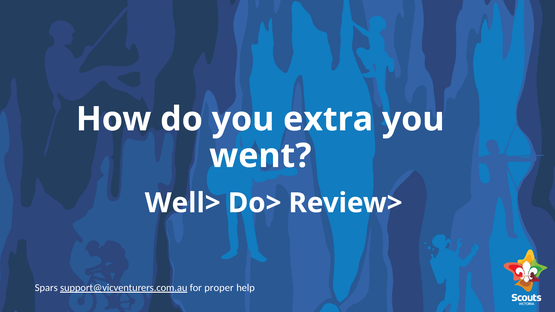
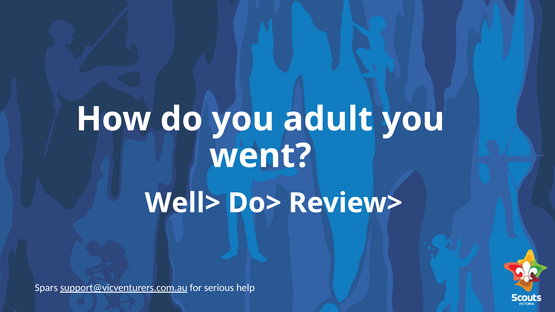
extra: extra -> adult (328, 119)
proper: proper -> serious (219, 288)
